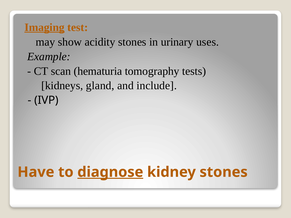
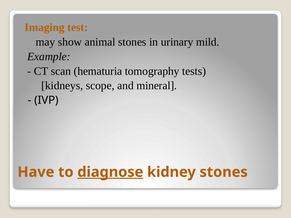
Imaging underline: present -> none (45, 27)
acidity: acidity -> animal (100, 42)
uses: uses -> mild (208, 42)
gland: gland -> scope (100, 86)
include: include -> mineral (157, 86)
